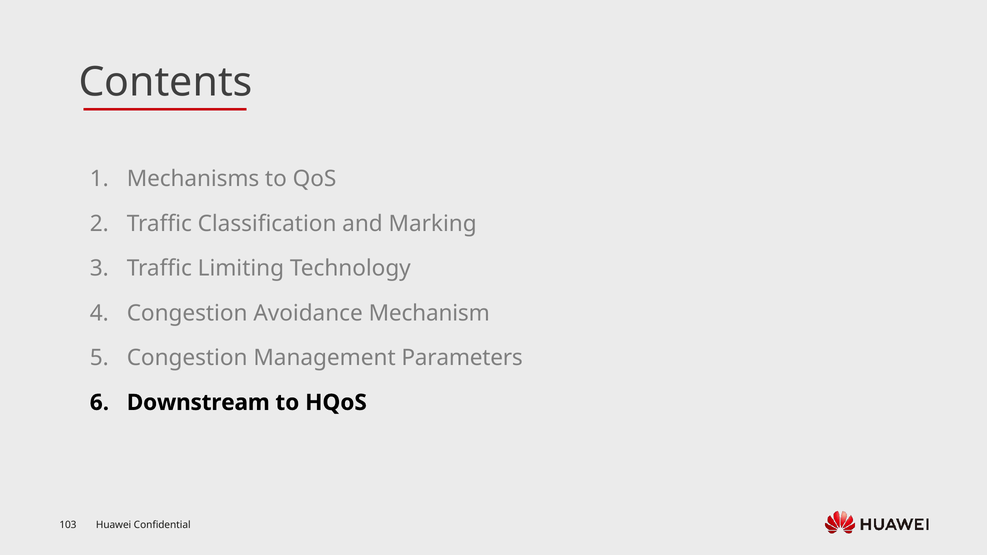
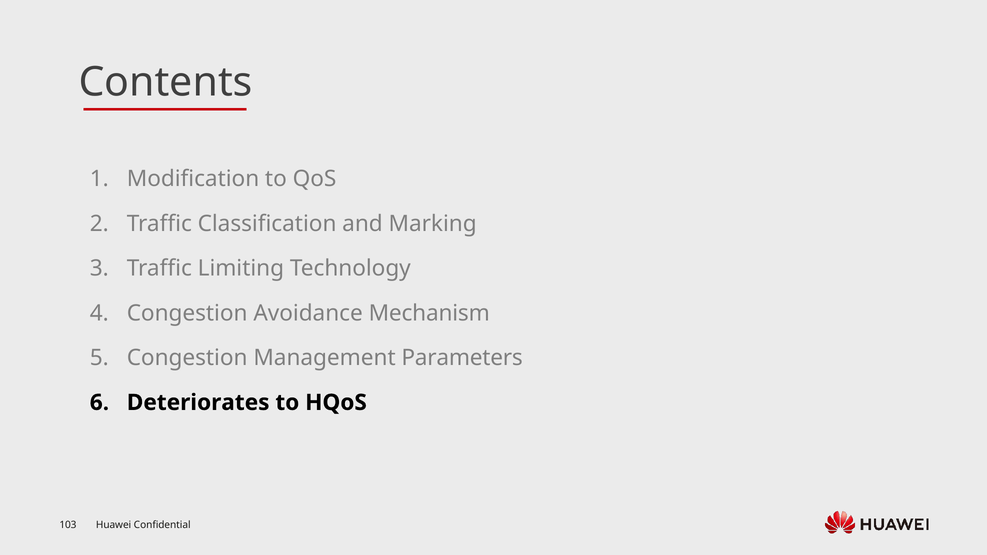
Mechanisms: Mechanisms -> Modification (193, 179)
Downstream: Downstream -> Deteriorates (198, 403)
